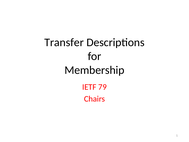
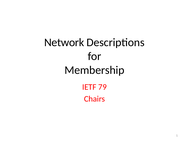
Transfer: Transfer -> Network (64, 42)
